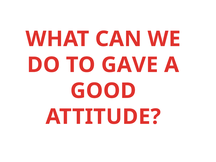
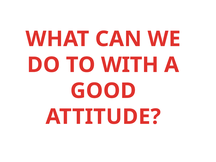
GAVE: GAVE -> WITH (130, 65)
